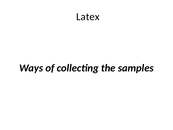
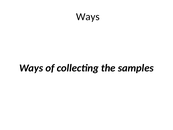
Latex: Latex -> Ways (88, 17)
